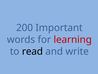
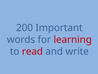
read colour: black -> red (32, 51)
